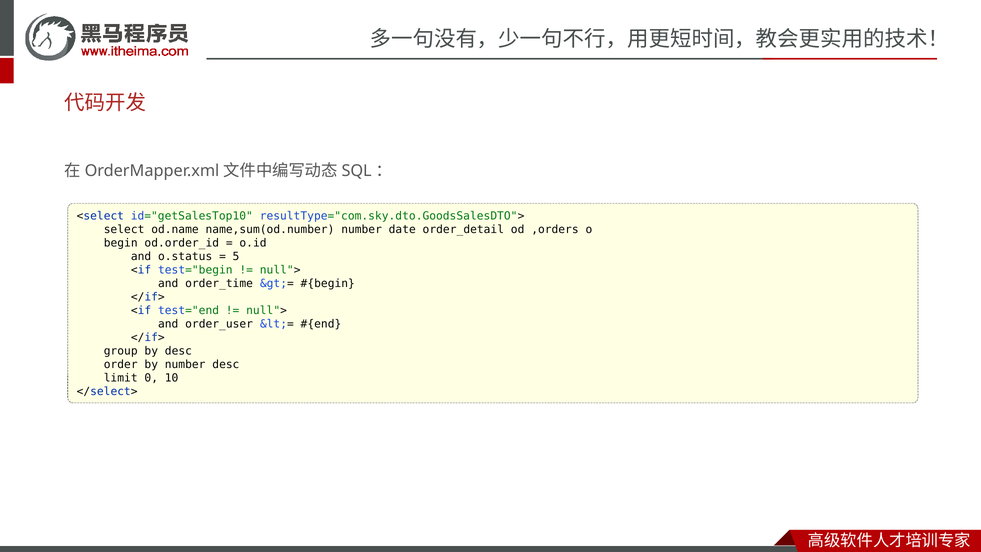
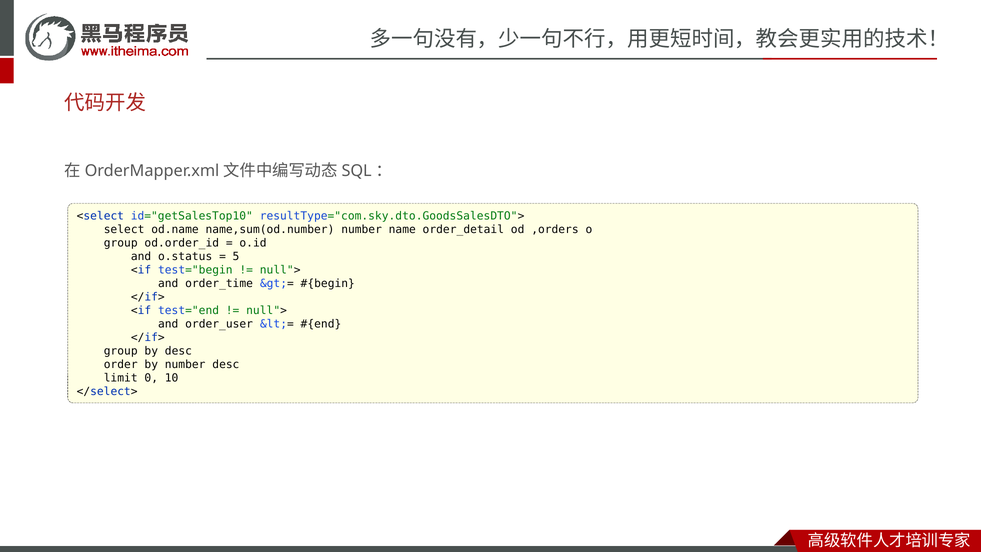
date: date -> name (402, 230)
begin: begin -> group (121, 243)
